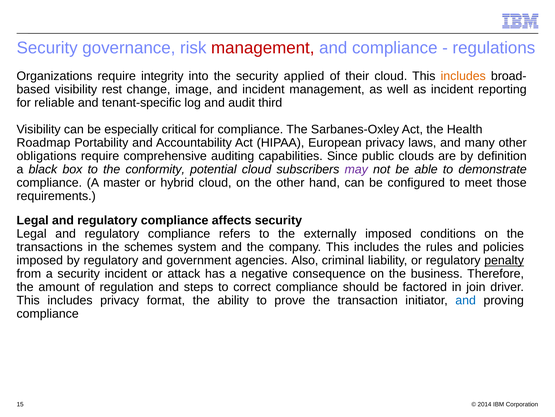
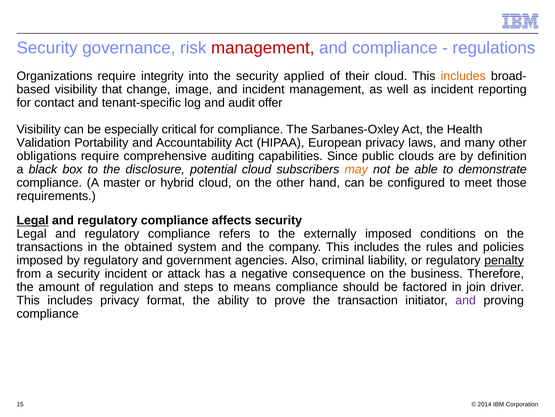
rest: rest -> that (112, 89)
reliable: reliable -> contact (54, 102)
third: third -> offer (270, 102)
Roadmap: Roadmap -> Validation (44, 142)
conformity: conformity -> disclosure (155, 169)
may colour: purple -> orange (356, 169)
Legal underline: none -> present (33, 220)
schemes: schemes -> obtained (148, 247)
correct: correct -> means (252, 287)
and colour: blue -> purple (466, 300)
